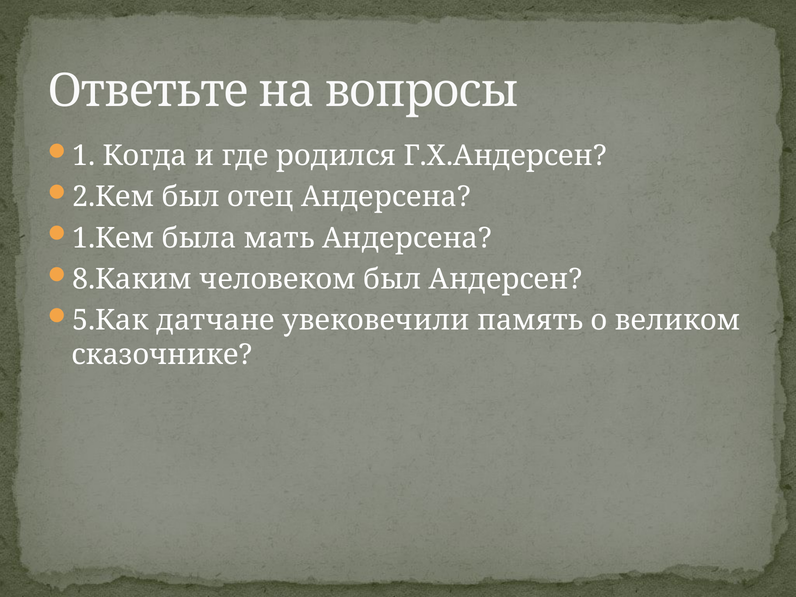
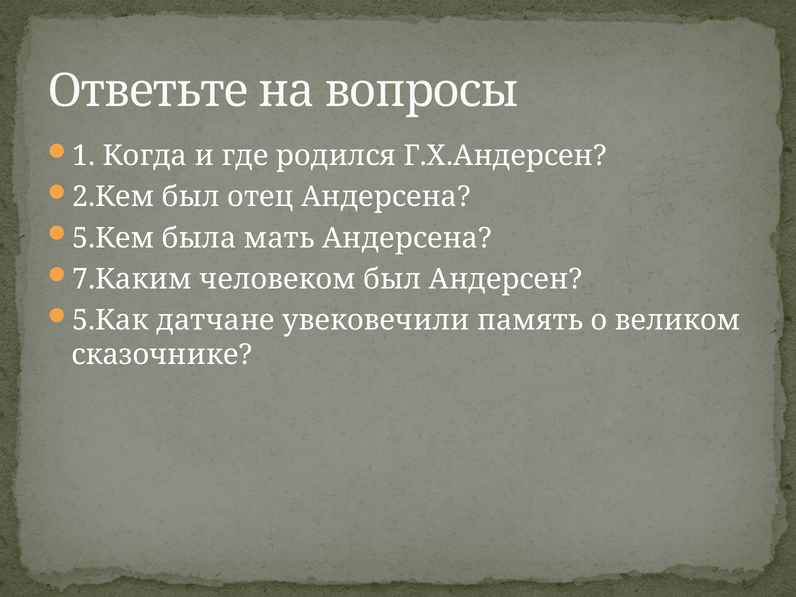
1.Кем: 1.Кем -> 5.Кем (113, 238)
8.Каким: 8.Каким -> 7.Каким (132, 279)
